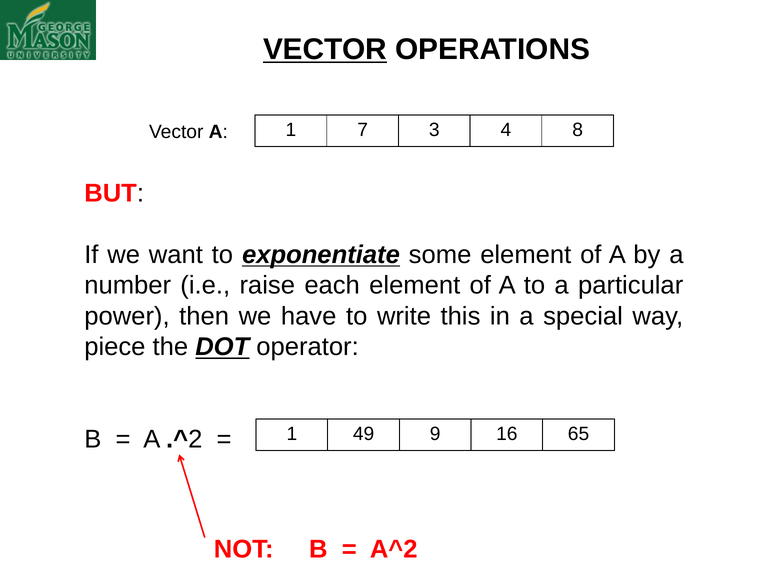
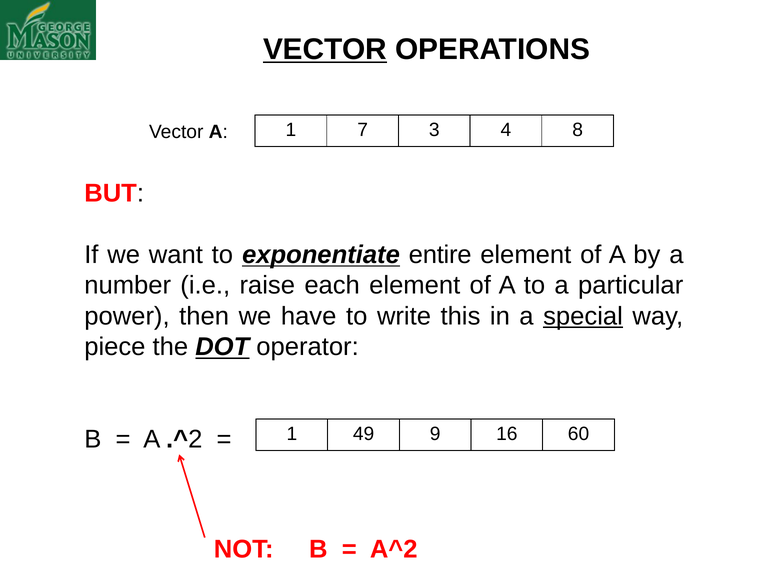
some: some -> entire (440, 255)
special underline: none -> present (583, 316)
65: 65 -> 60 (579, 434)
